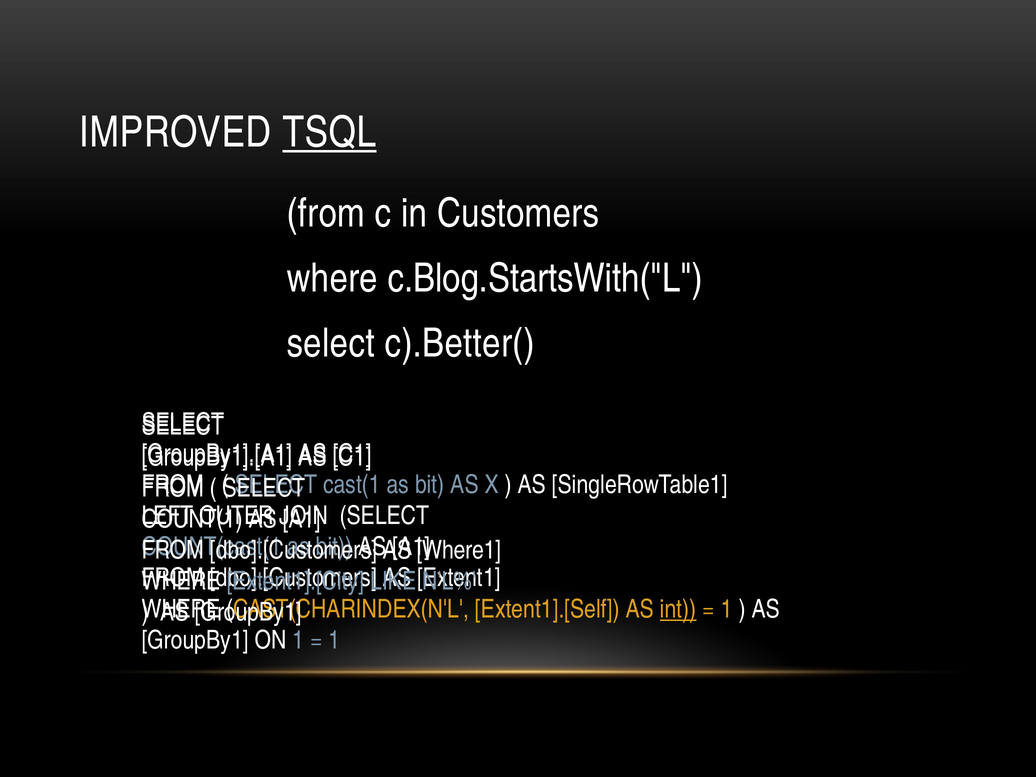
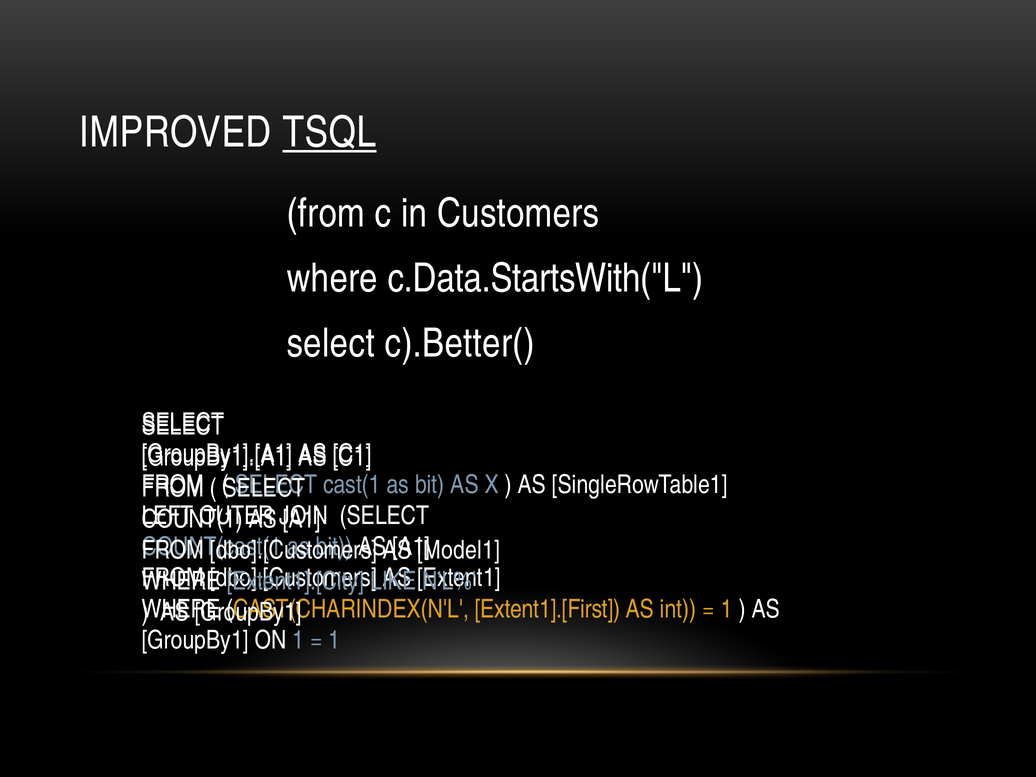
c.Blog.StartsWith("L: c.Blog.StartsWith("L -> c.Data.StartsWith("L (545, 279)
Where1: Where1 -> Model1 (459, 550)
Extent1].[Self: Extent1].[Self -> Extent1].[First (547, 609)
int underline: present -> none (678, 609)
